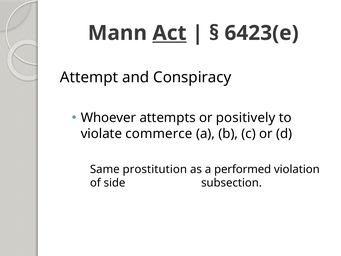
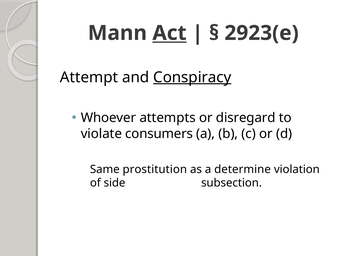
6423(e: 6423(e -> 2923(e (262, 33)
Conspiracy underline: none -> present (192, 77)
positively: positively -> disregard (246, 118)
commerce: commerce -> consumers (159, 134)
performed: performed -> determine (243, 169)
